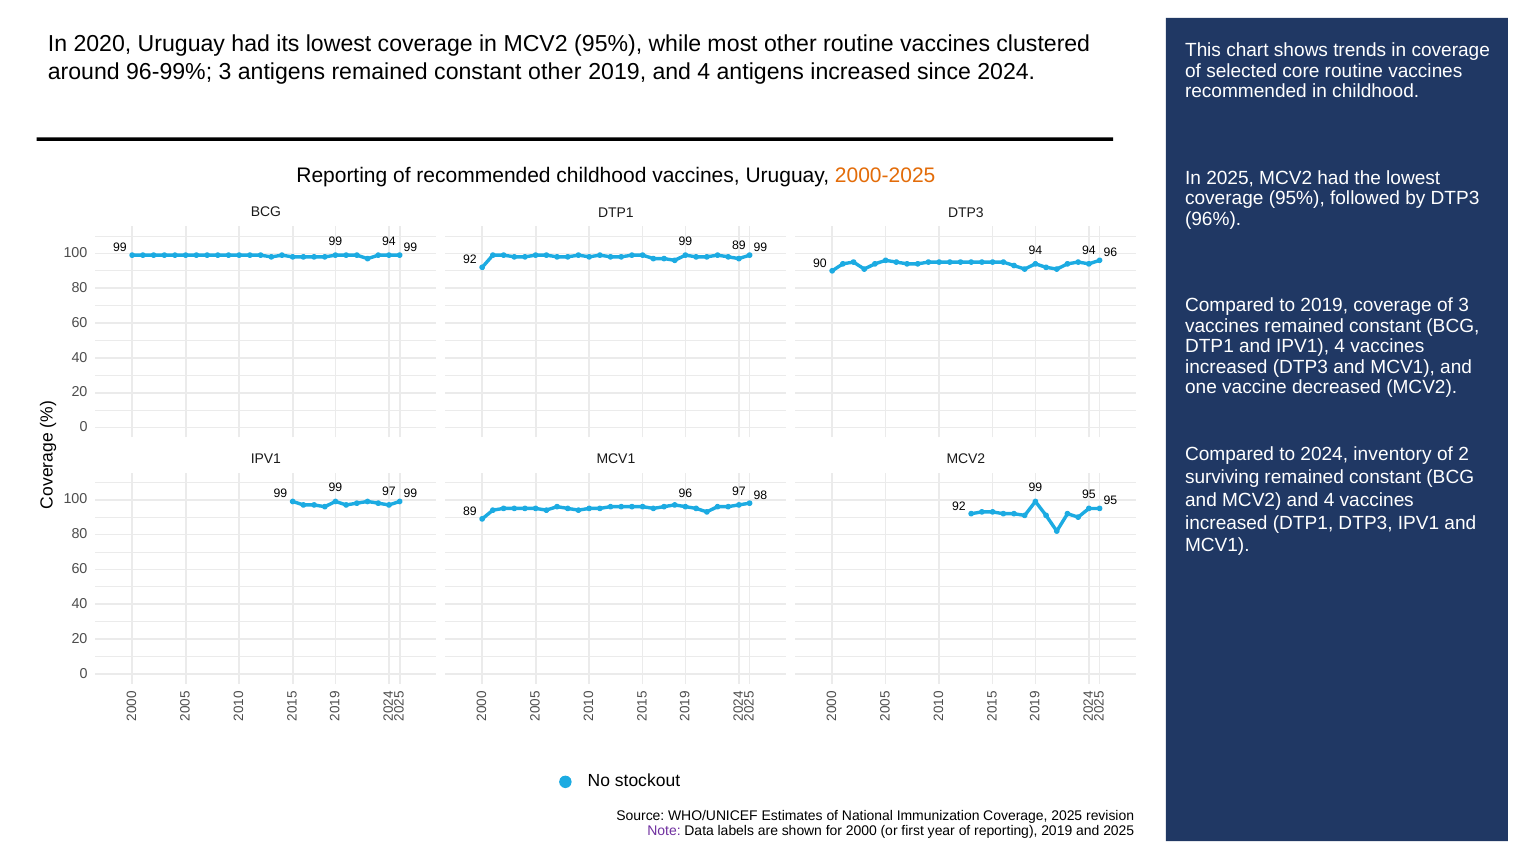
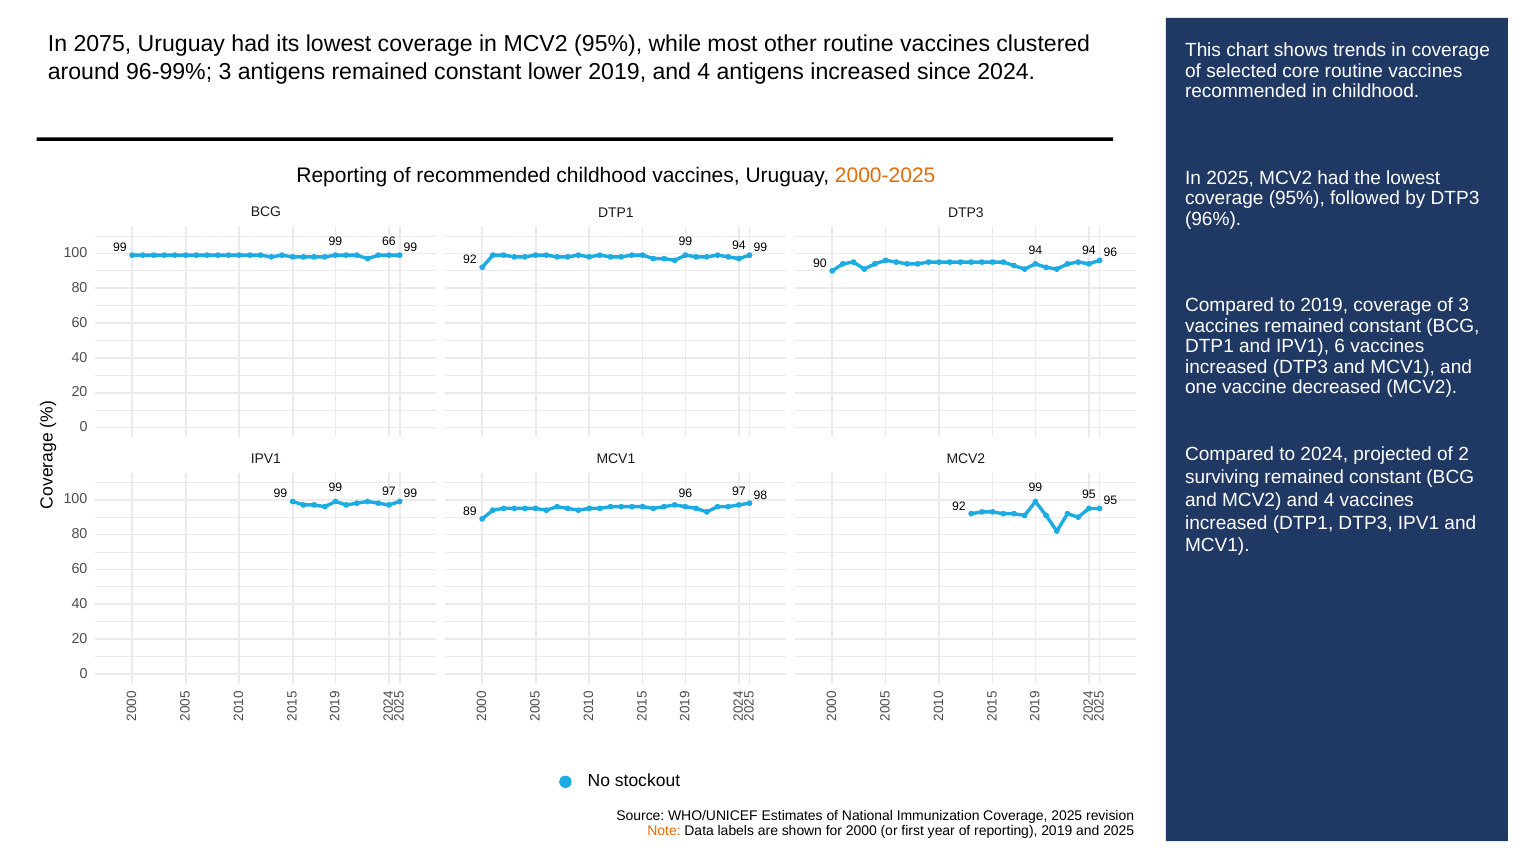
2020: 2020 -> 2075 (102, 44)
constant other: other -> lower (555, 72)
99 94: 94 -> 66 (389, 242)
99 89: 89 -> 94 (739, 245)
IPV1 4: 4 -> 6 (1340, 346)
inventory: inventory -> projected (1393, 454)
Note colour: purple -> orange (664, 831)
